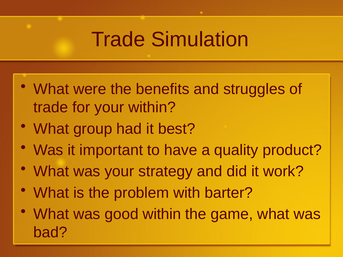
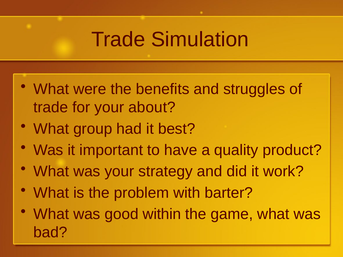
your within: within -> about (152, 108)
